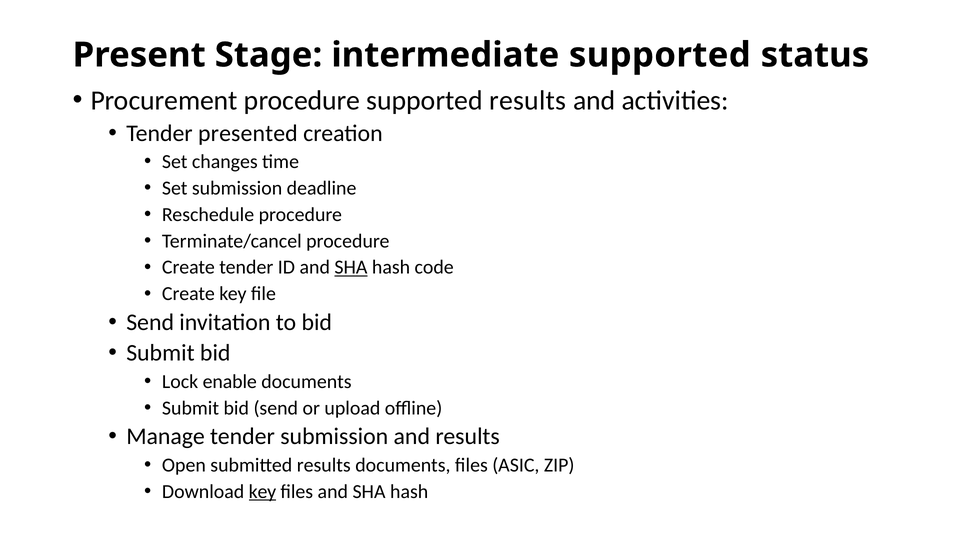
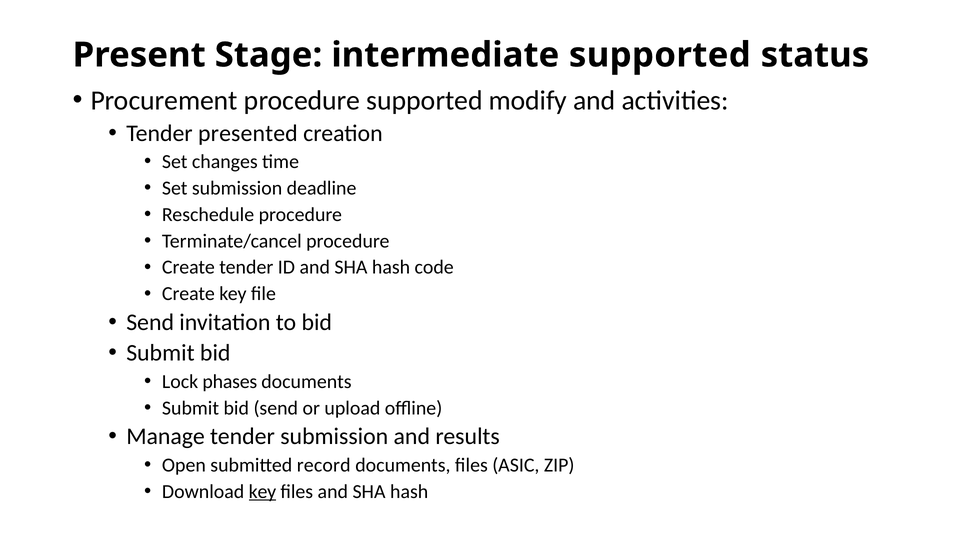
supported results: results -> modify (528, 100)
SHA underline: present -> none (351, 267)
enable: enable -> phases (230, 382)
submitted results: results -> record (324, 465)
